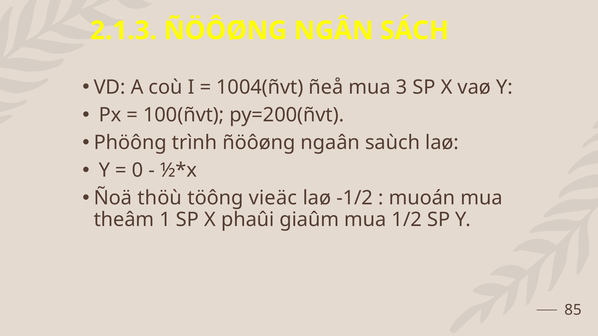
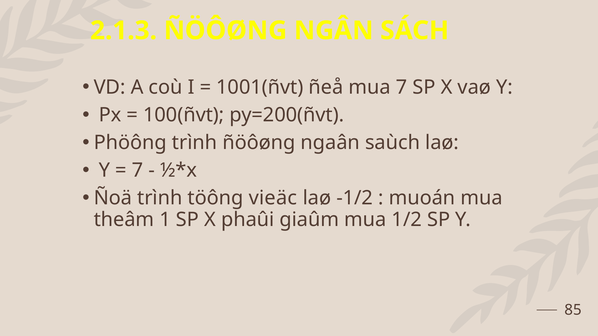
1004(ñvt: 1004(ñvt -> 1001(ñvt (260, 87)
mua 3: 3 -> 7 (402, 87)
0: 0 -> 7 (138, 171)
Ñoä thöù: thöù -> trình (160, 198)
